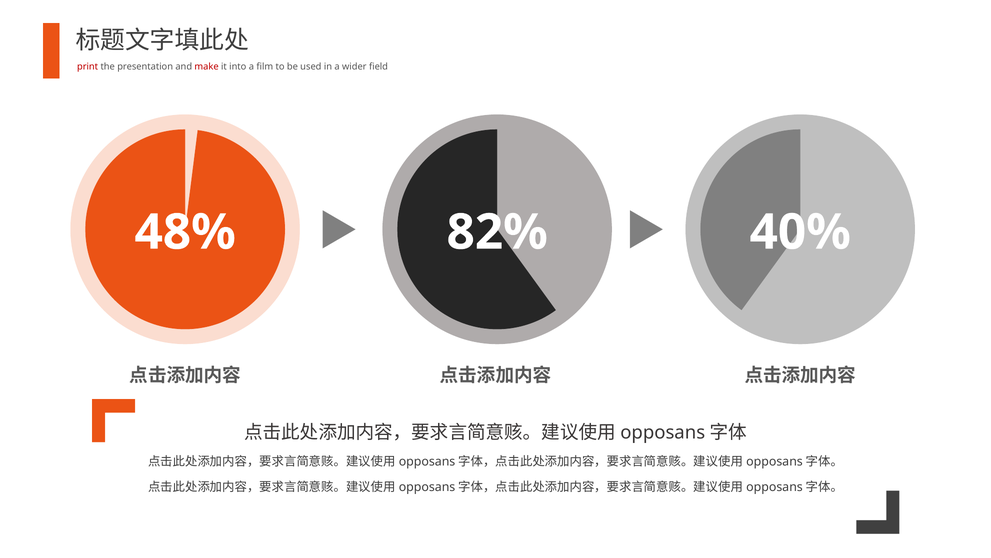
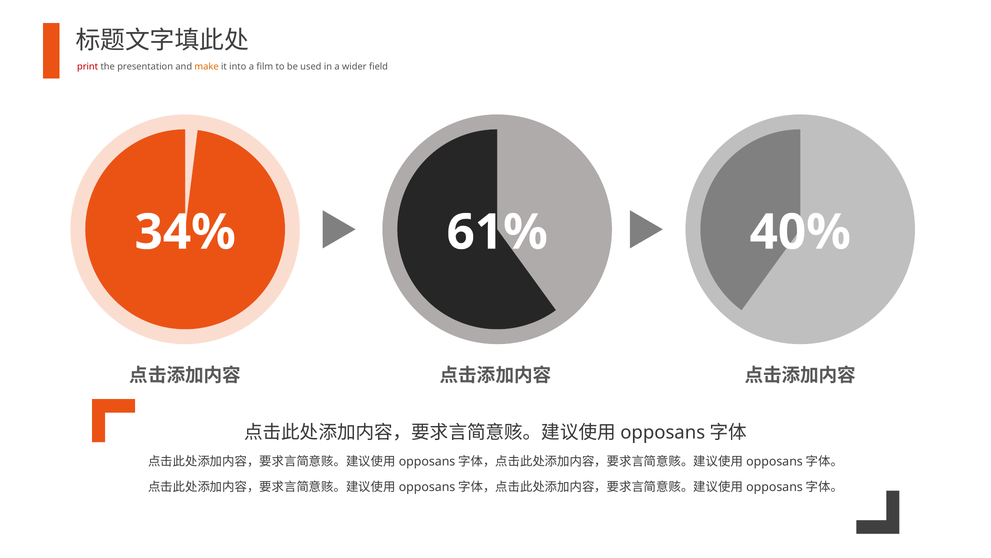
make colour: red -> orange (207, 67)
48%: 48% -> 34% (185, 232)
82%: 82% -> 61% (497, 232)
